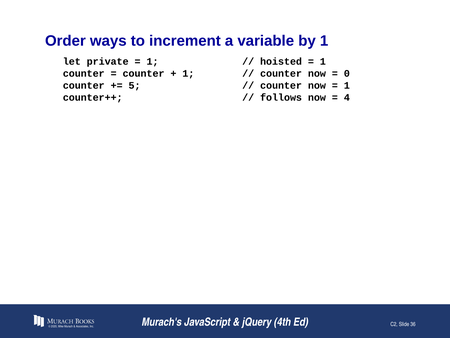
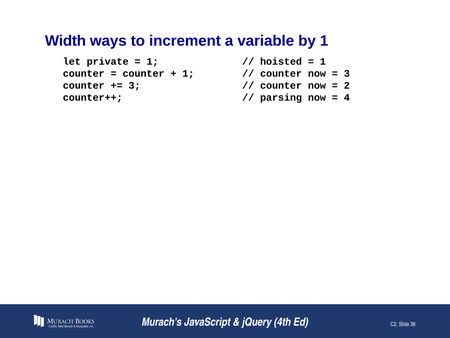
Order: Order -> Width (65, 41)
0: 0 -> 3 (347, 73)
5: 5 -> 3 (135, 85)
1: 1 -> 2 (347, 85)
follows: follows -> parsing (281, 97)
